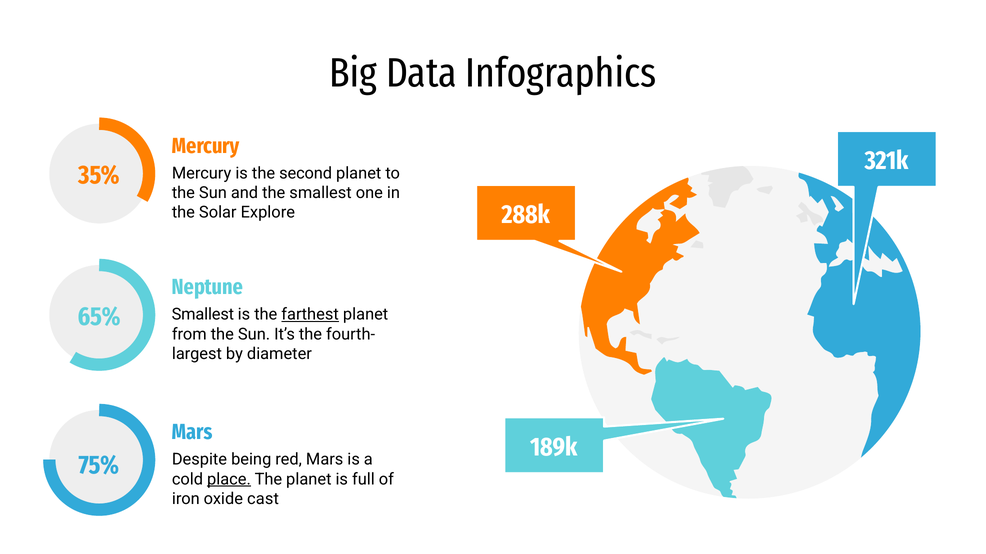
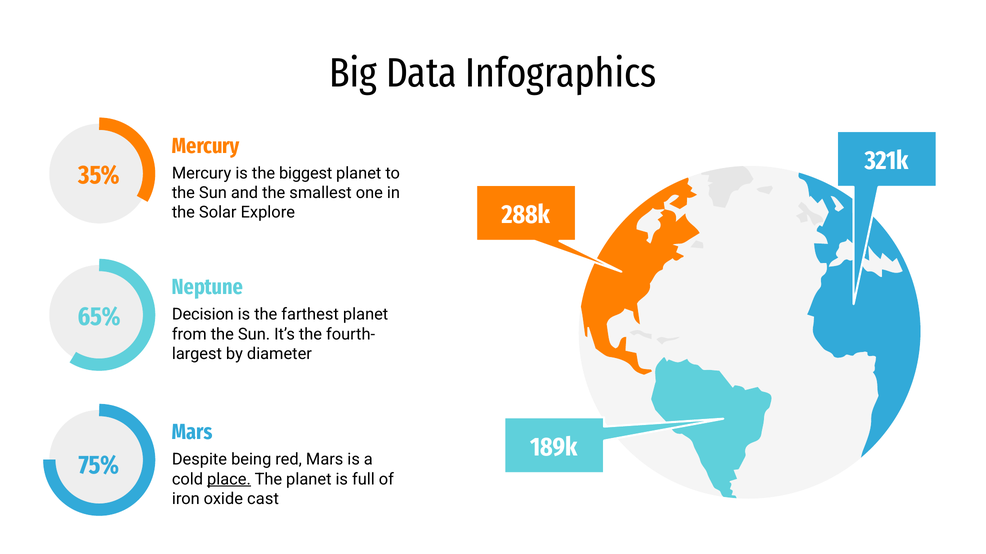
second: second -> biggest (306, 173)
Smallest: Smallest -> Decision (203, 315)
farthest underline: present -> none (310, 315)
